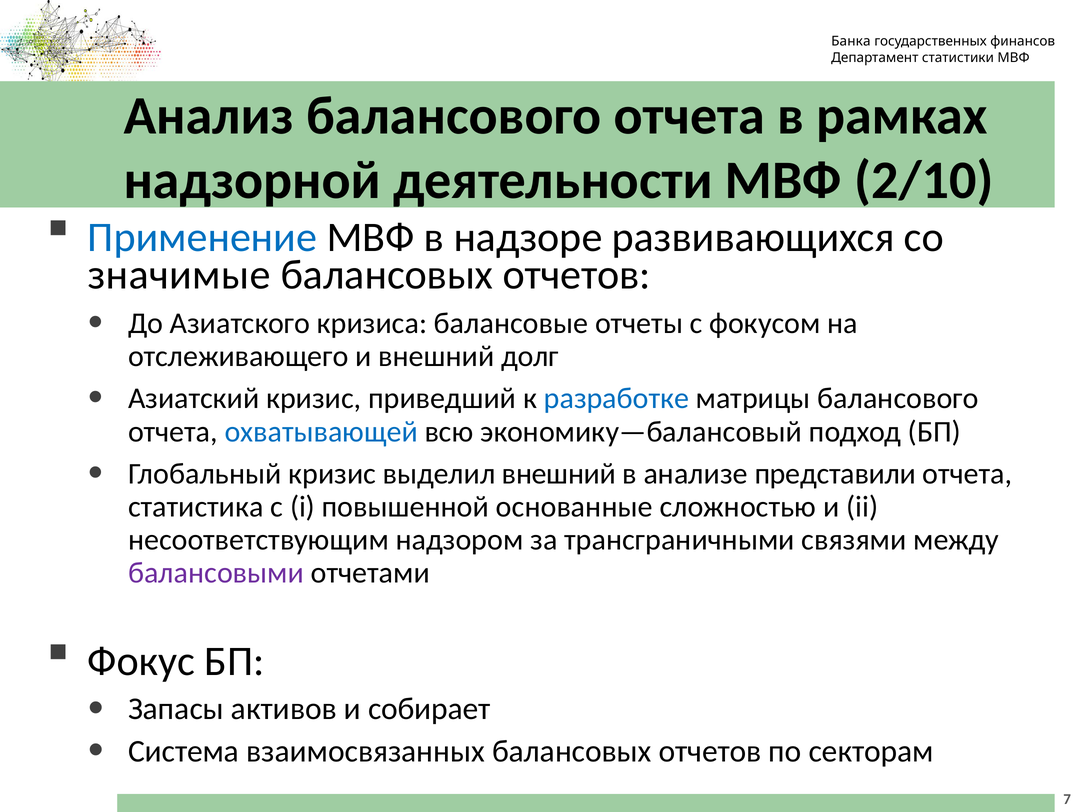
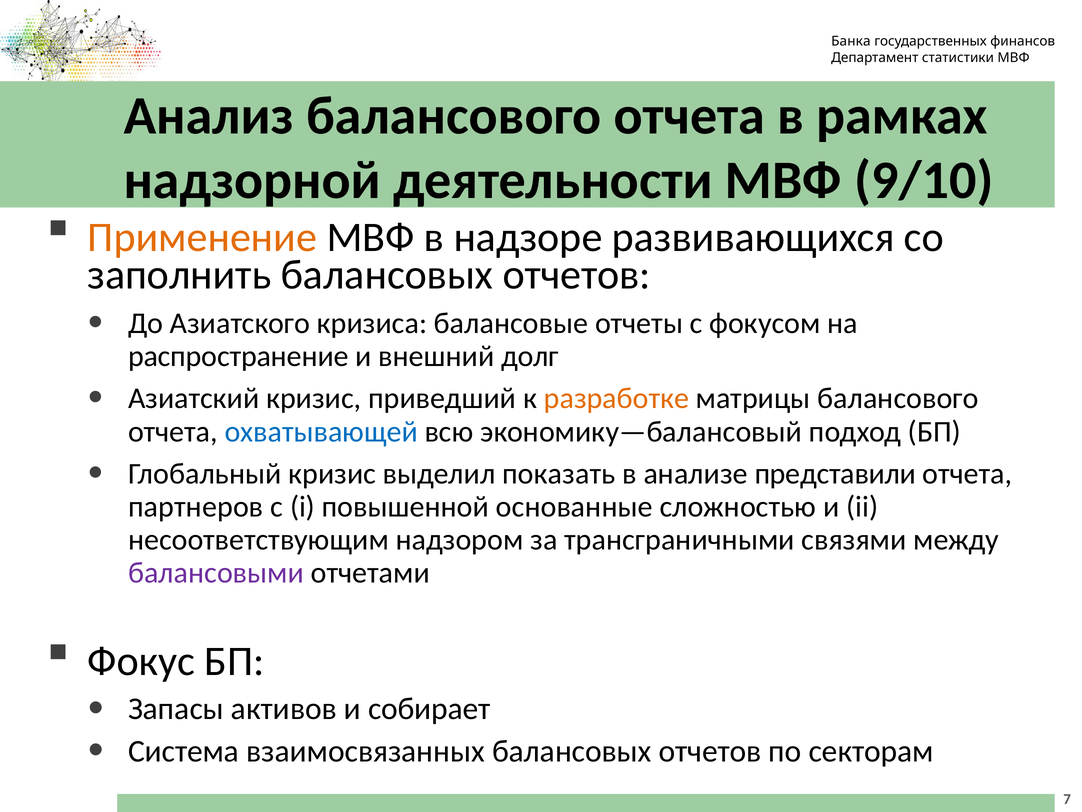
2/10: 2/10 -> 9/10 (924, 180)
Применение colour: blue -> orange (202, 237)
значимые: значимые -> заполнить (179, 275)
отслеживающего: отслеживающего -> распространение (238, 356)
разработке colour: blue -> orange (616, 398)
выделил внешний: внешний -> показать (559, 473)
статистика: статистика -> партнеров (196, 506)
